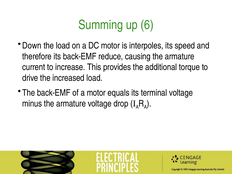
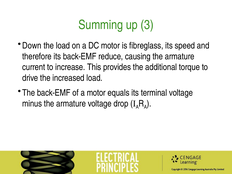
6: 6 -> 3 (147, 25)
interpoles: interpoles -> fibreglass (146, 46)
